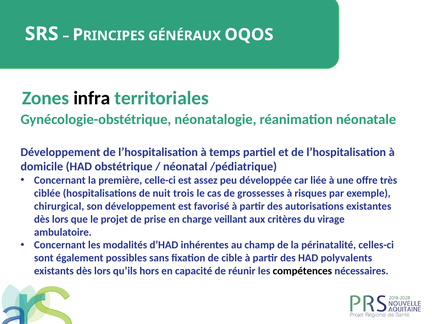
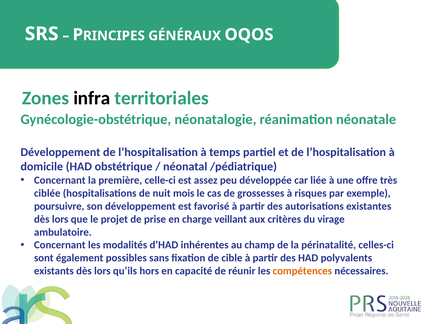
trois: trois -> mois (184, 193)
chirurgical: chirurgical -> poursuivre (59, 206)
compétences colour: black -> orange (302, 271)
